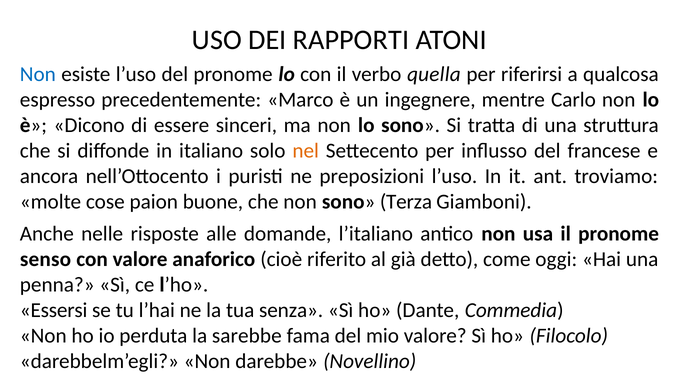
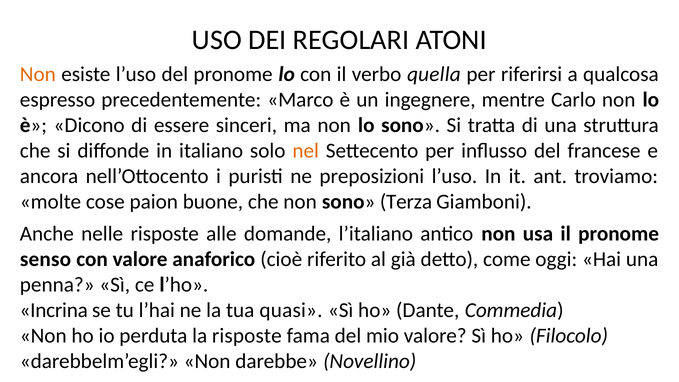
RAPPORTI: RAPPORTI -> REGOLARI (351, 40)
Non colour: blue -> orange (38, 74)
Essersi: Essersi -> Incrina (54, 310)
senza: senza -> quasi (291, 310)
la sarebbe: sarebbe -> risposte (247, 336)
